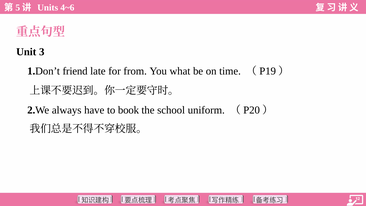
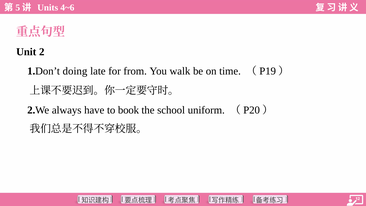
3: 3 -> 2 (42, 52)
friend: friend -> doing (75, 71)
what: what -> walk (180, 71)
